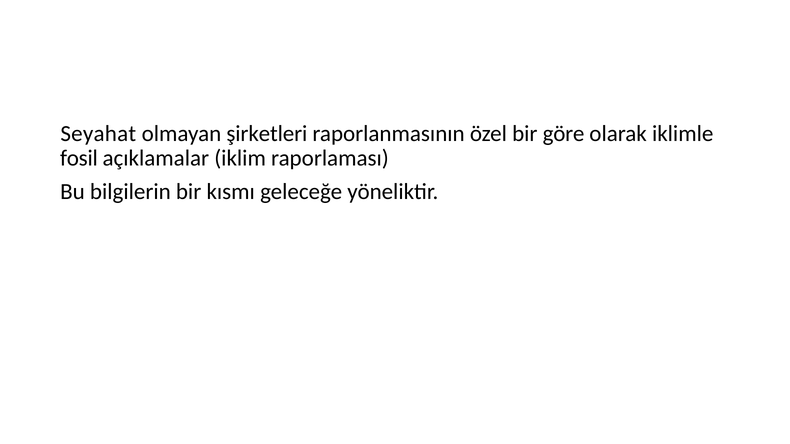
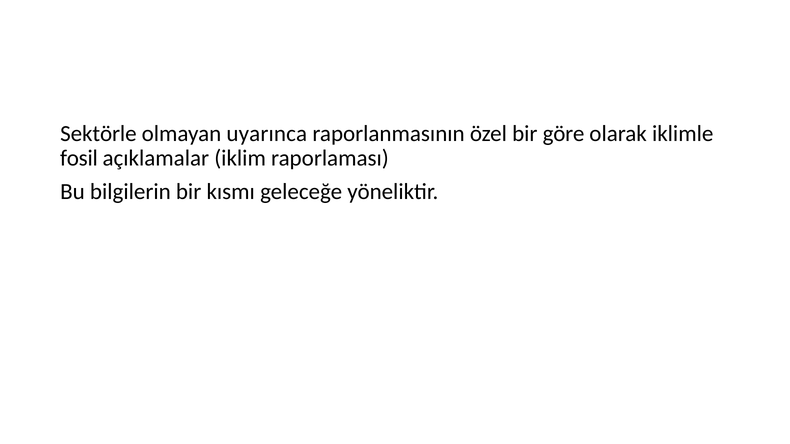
Seyahat: Seyahat -> Sektörle (98, 134)
şirketleri: şirketleri -> uyarınca (267, 134)
